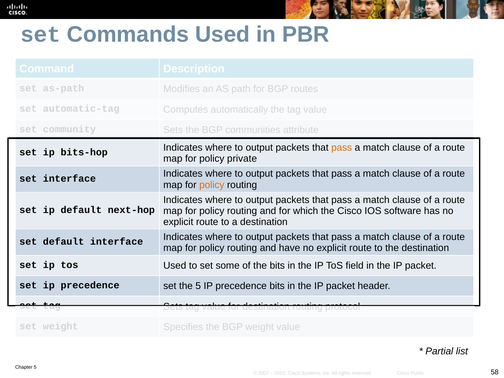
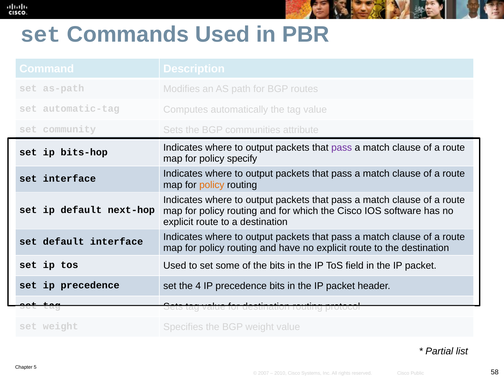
pass colour: orange -> purple (342, 148)
private: private -> specify (242, 159)
the 5: 5 -> 4 (198, 286)
